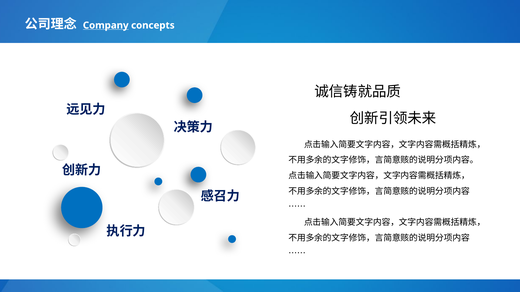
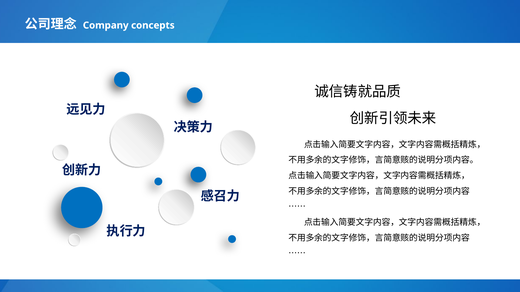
Company underline: present -> none (106, 25)
